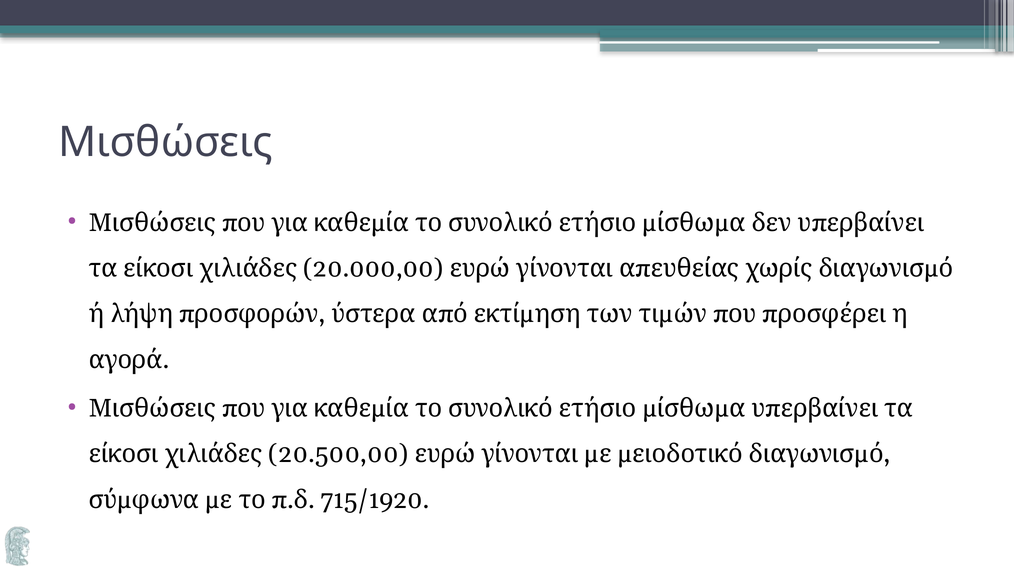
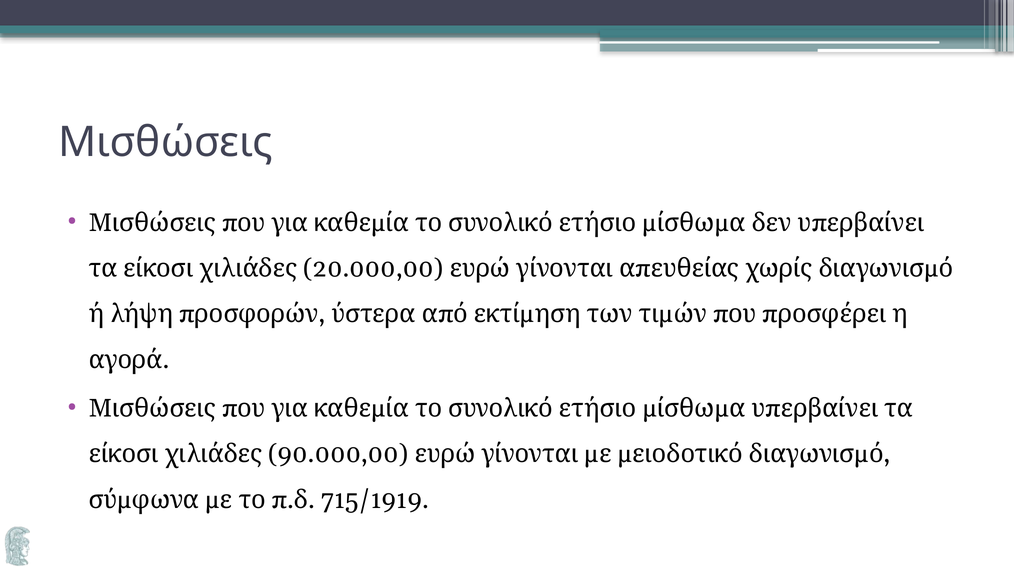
20.500,00: 20.500,00 -> 90.000,00 (338, 454)
715/1920: 715/1920 -> 715/1919 (375, 500)
